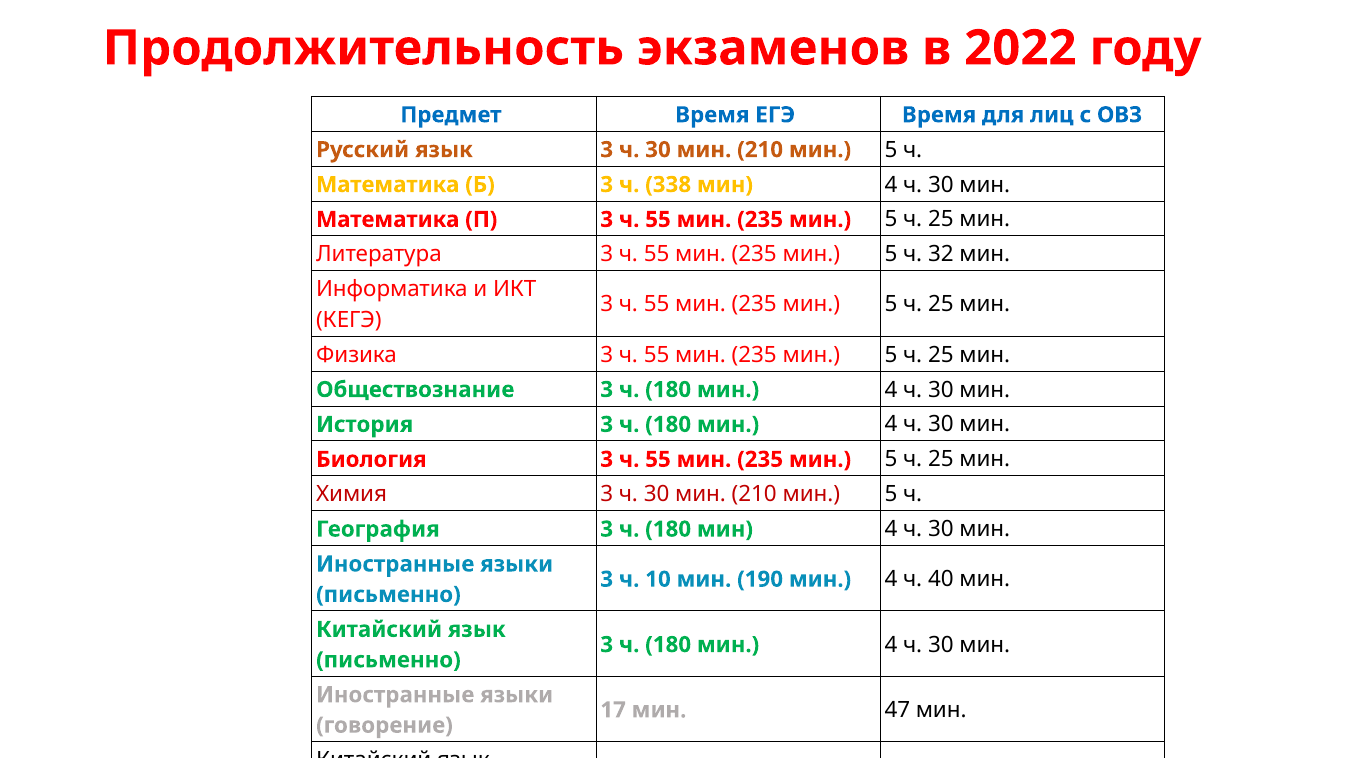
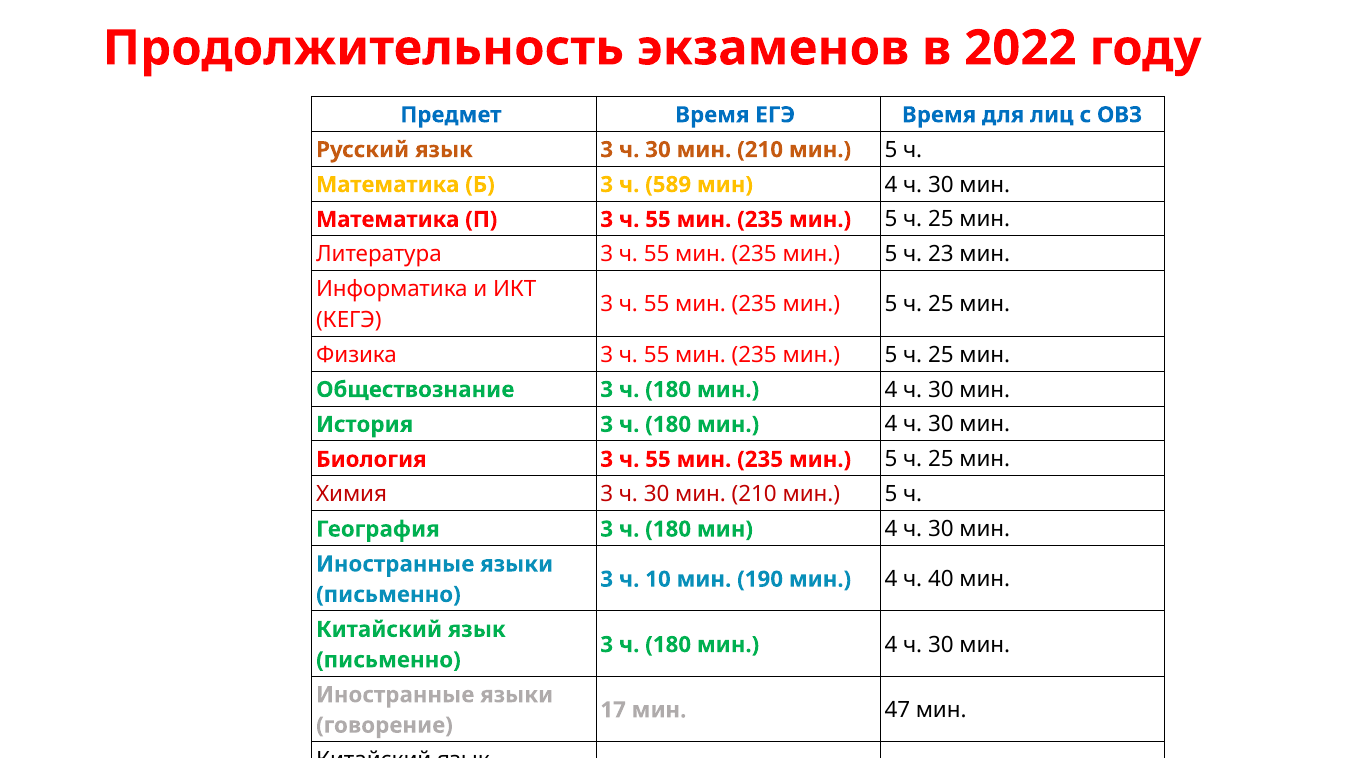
338: 338 -> 589 (668, 185)
32: 32 -> 23 (941, 254)
